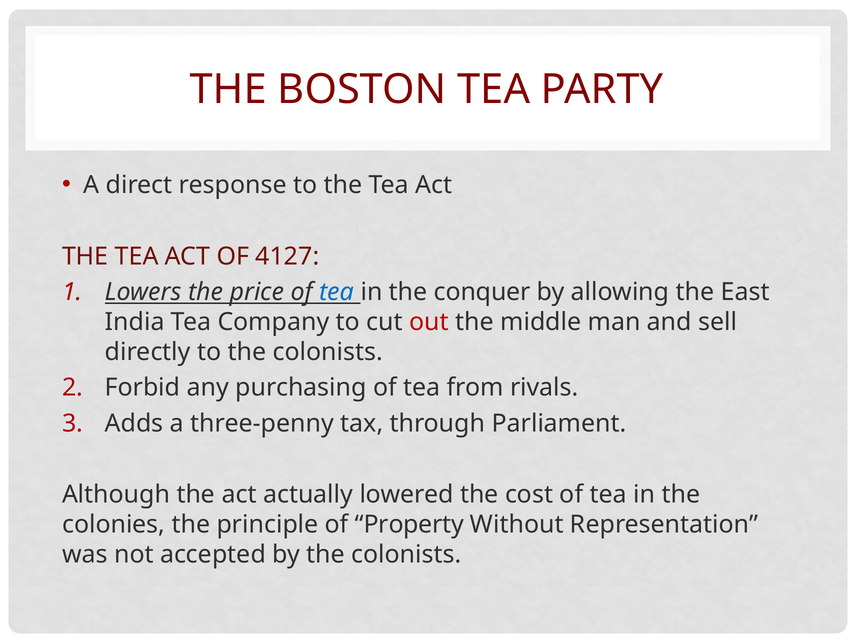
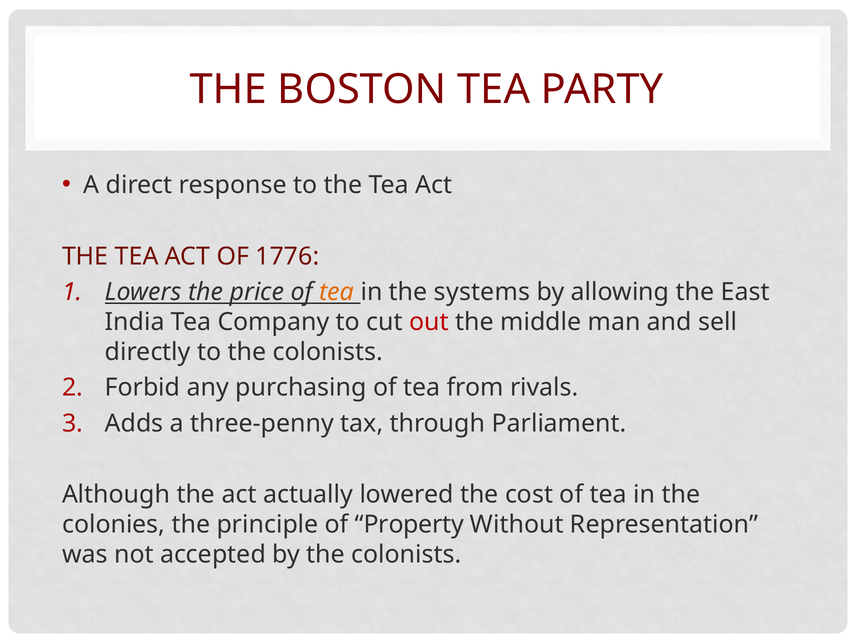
4127: 4127 -> 1776 (287, 256)
tea colour: blue -> orange (337, 292)
conquer: conquer -> systems (482, 292)
